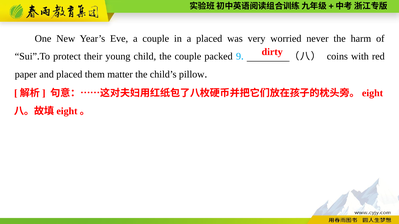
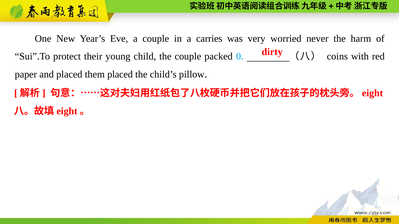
a placed: placed -> carries (209, 39)
9: 9 -> 0 (239, 57)
them matter: matter -> placed (120, 75)
